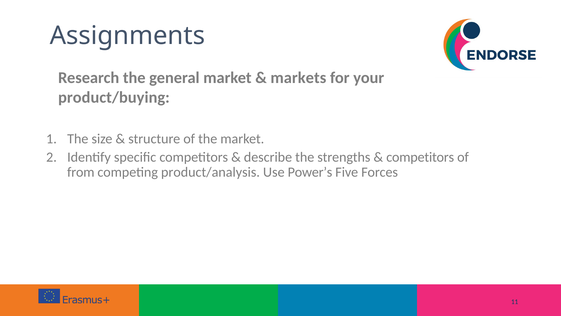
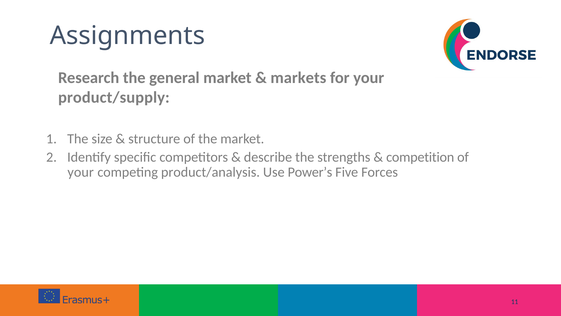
product/buying: product/buying -> product/supply (114, 97)
competitors: competitors -> competition (420, 157)
from: from -> your (81, 172)
